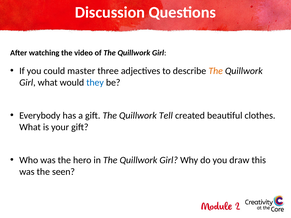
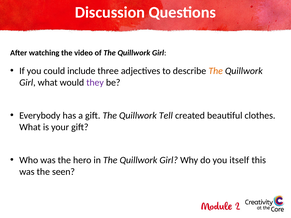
master: master -> include (81, 71)
they colour: blue -> purple (95, 83)
draw: draw -> itself (239, 160)
